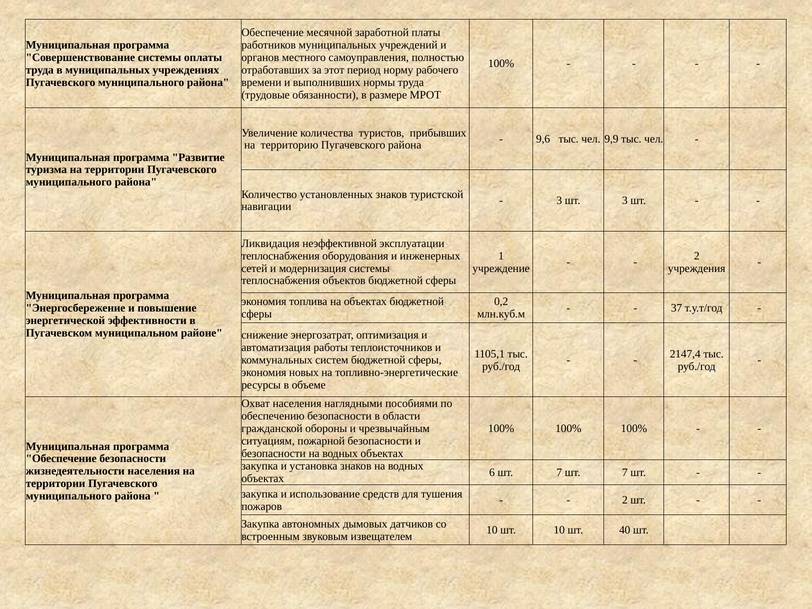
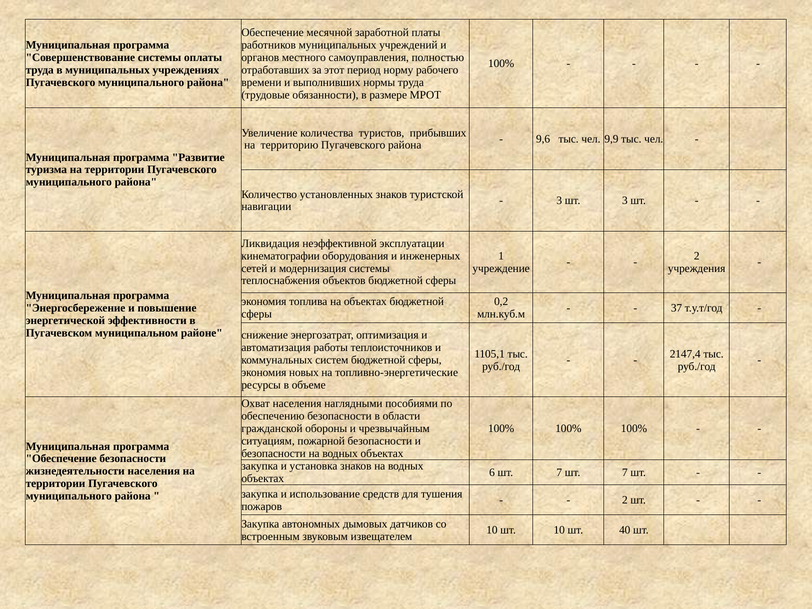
теплоснабжения: теплоснабжения -> кинематографии (281, 256)
